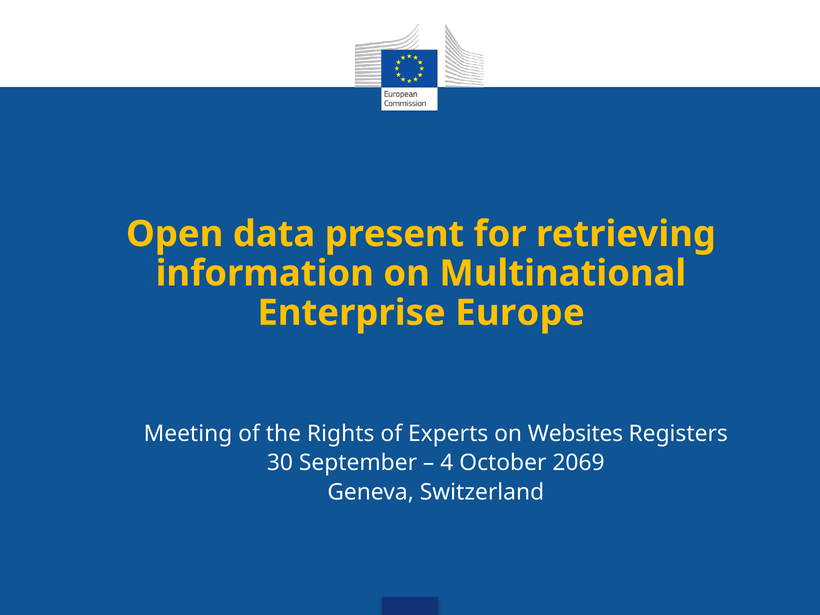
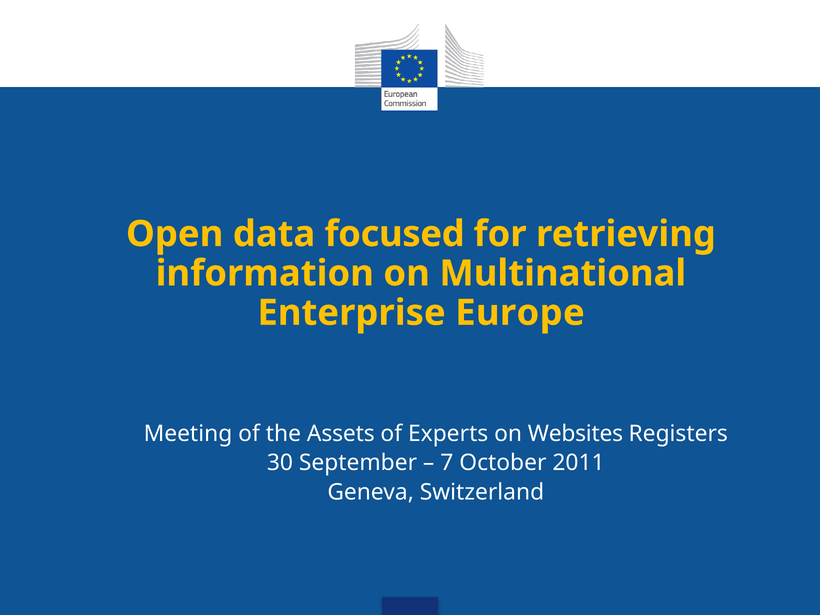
present: present -> focused (395, 234)
Rights: Rights -> Assets (341, 434)
4: 4 -> 7 (447, 463)
2069: 2069 -> 2011 (579, 463)
